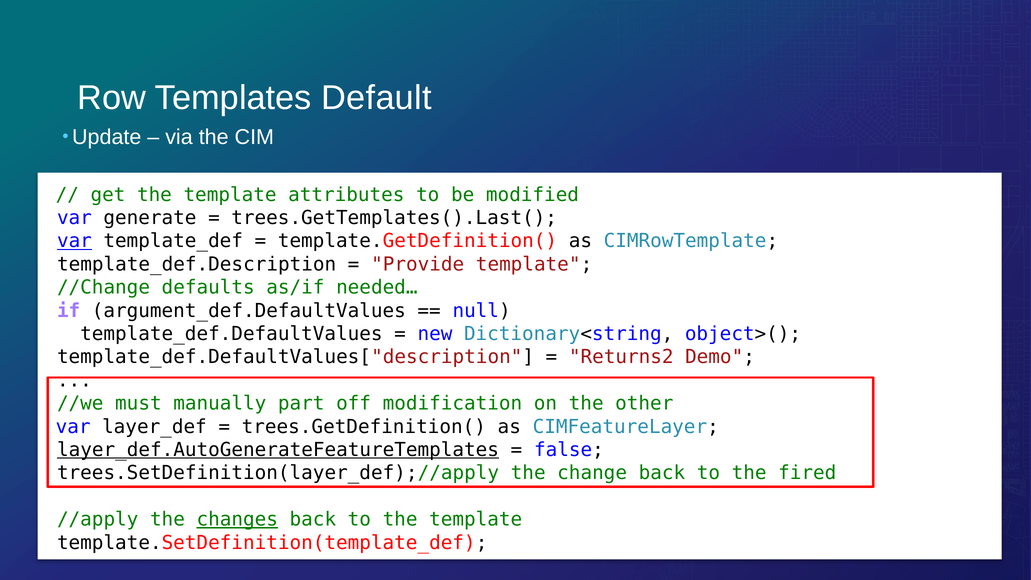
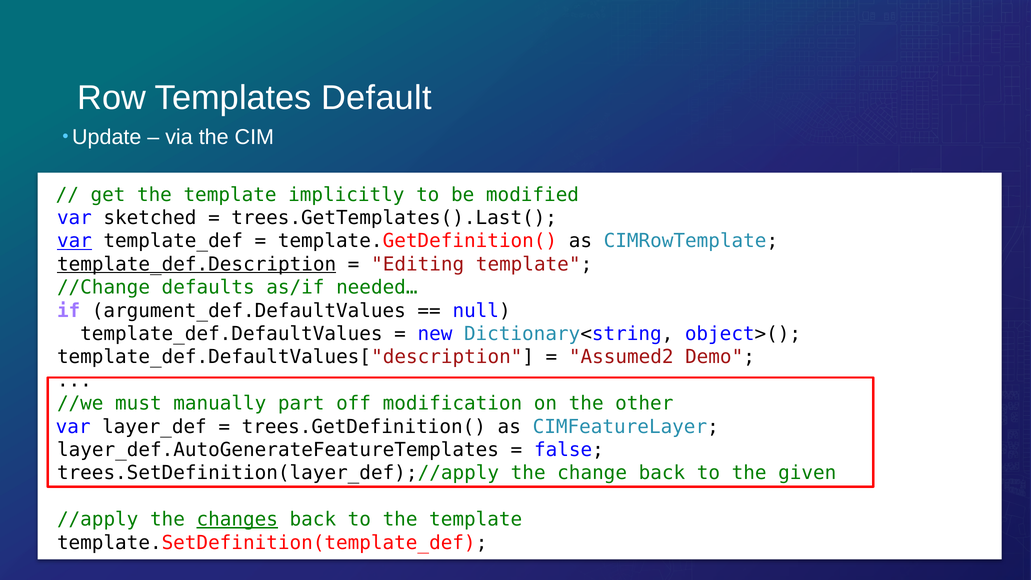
attributes: attributes -> implicitly (346, 195)
generate: generate -> sketched (150, 218)
template_def.Description underline: none -> present (197, 264)
Provide: Provide -> Editing (418, 264)
Returns2: Returns2 -> Assumed2 (621, 357)
layer_def.AutoGenerateFeatureTemplates underline: present -> none (278, 450)
fired: fired -> given (807, 473)
